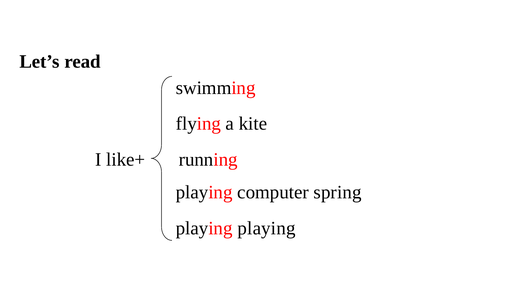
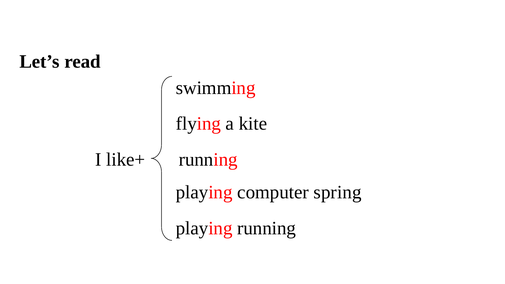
playing playing: playing -> running (267, 228)
